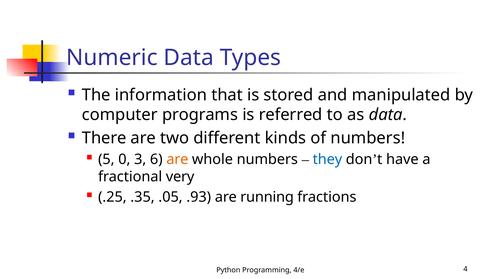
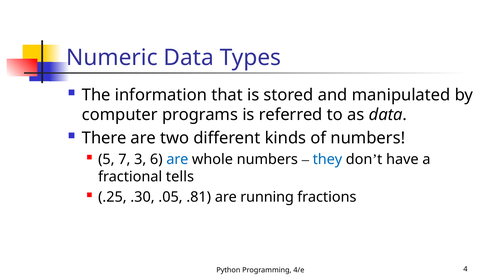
0: 0 -> 7 (124, 159)
are colour: orange -> blue (177, 159)
very: very -> tells (180, 177)
.35: .35 -> .30 (143, 197)
.93: .93 -> .81 (199, 197)
